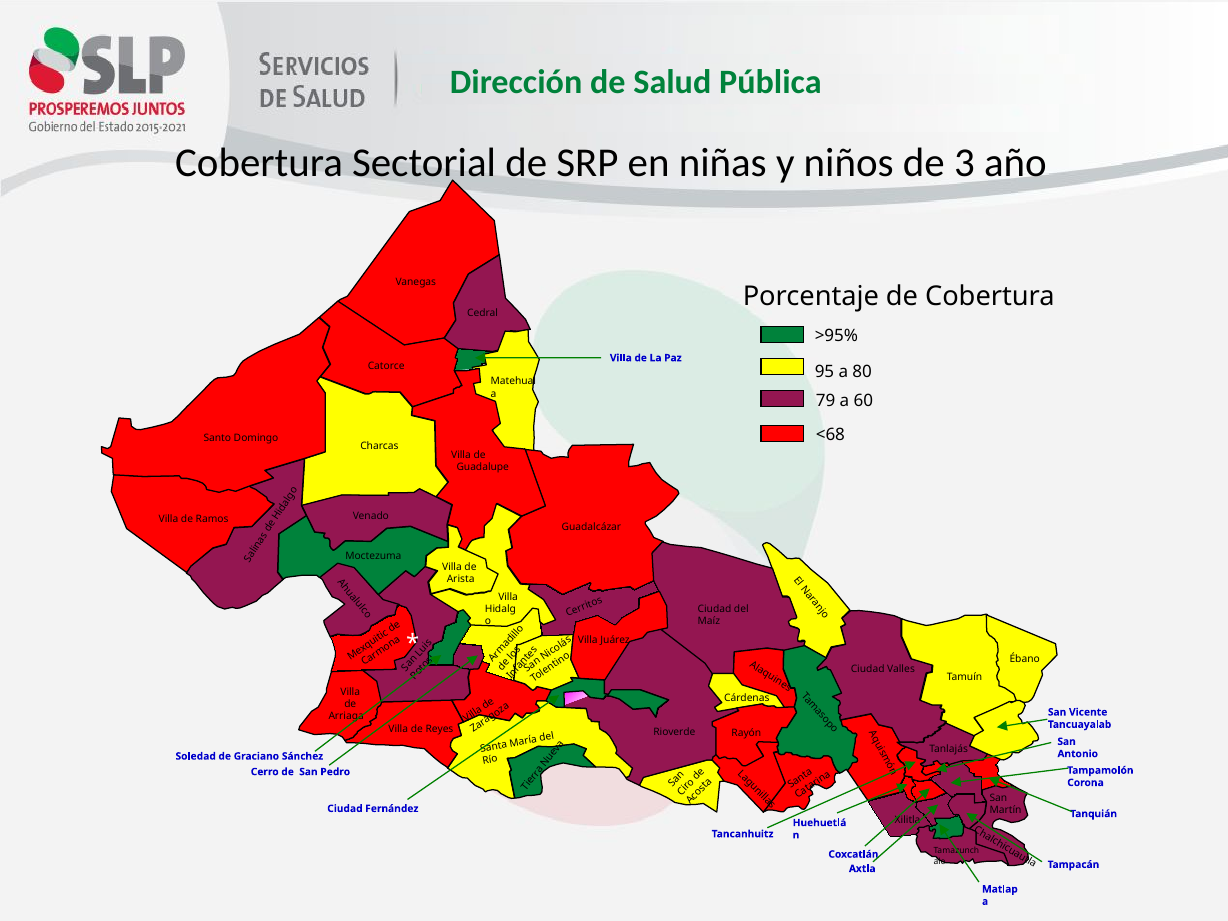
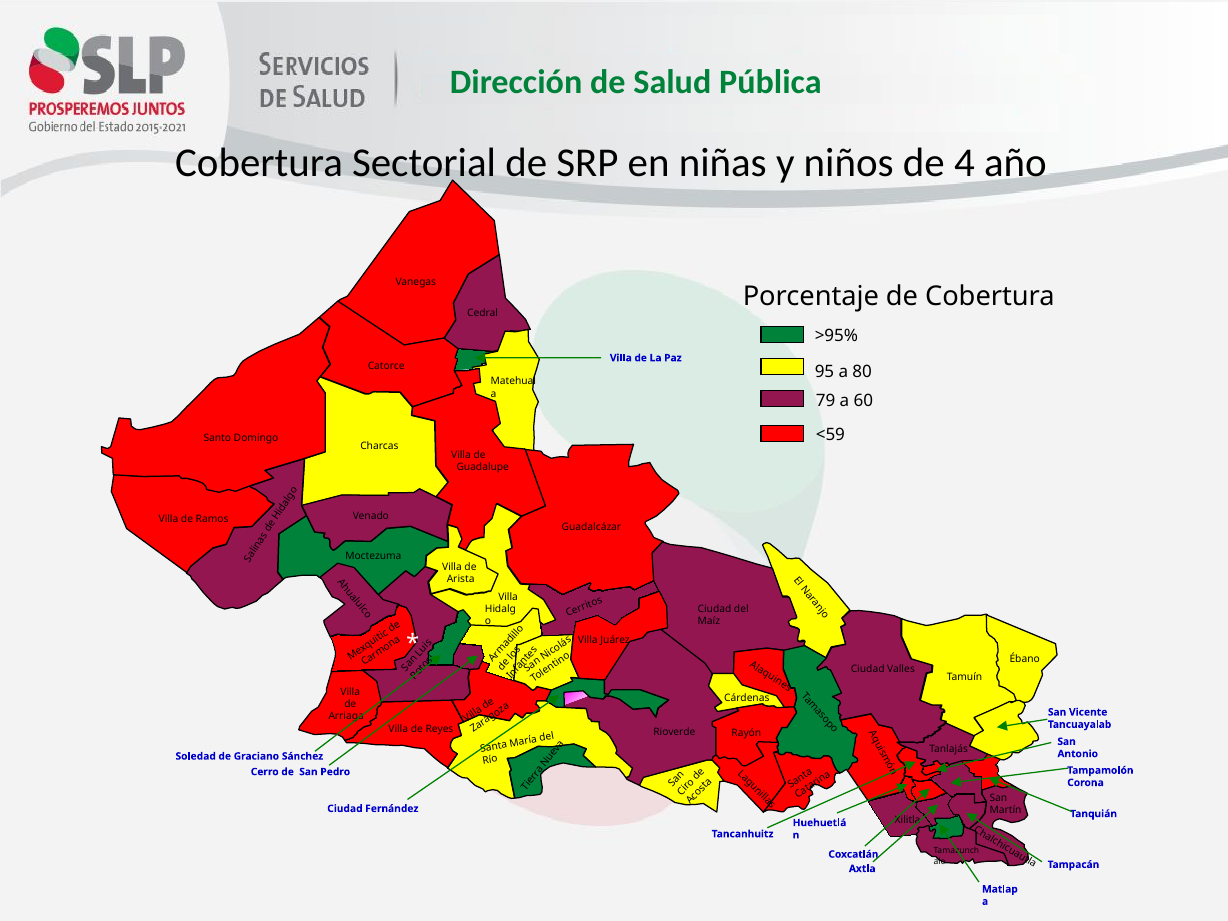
3: 3 -> 4 (964, 163)
<68: <68 -> <59 (830, 435)
